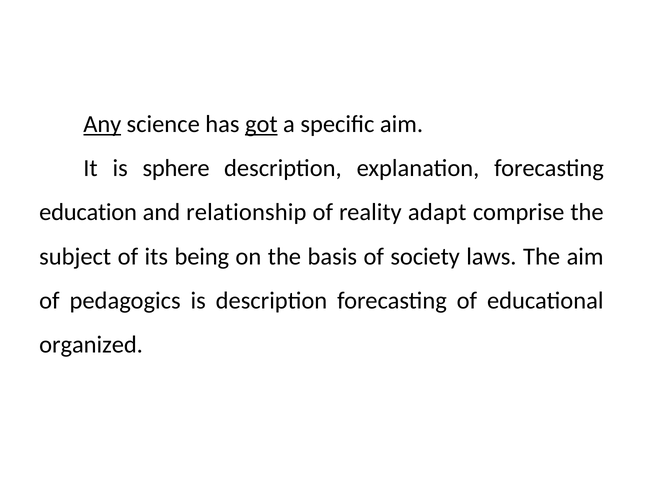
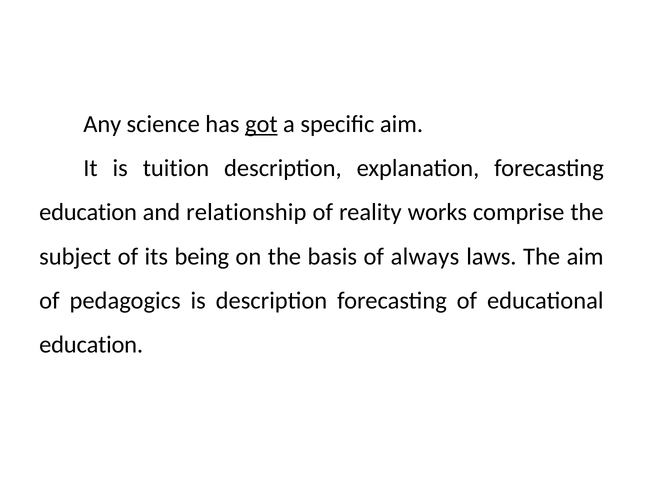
Any underline: present -> none (102, 124)
sphere: sphere -> tuition (176, 168)
adapt: adapt -> works (437, 213)
society: society -> always (425, 257)
organized: organized -> education (91, 345)
